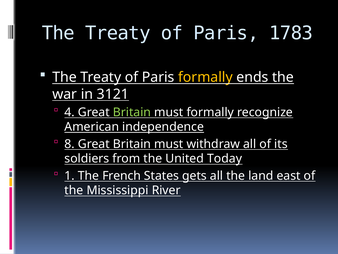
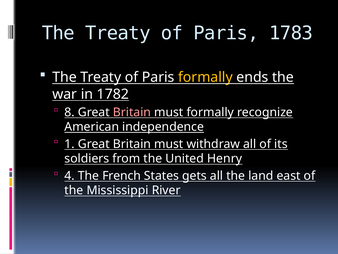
3121: 3121 -> 1782 (113, 94)
4: 4 -> 8 (70, 112)
Britain colour: light green -> pink (132, 112)
8: 8 -> 1 (70, 144)
Today: Today -> Henry (225, 158)
1: 1 -> 4 (70, 175)
